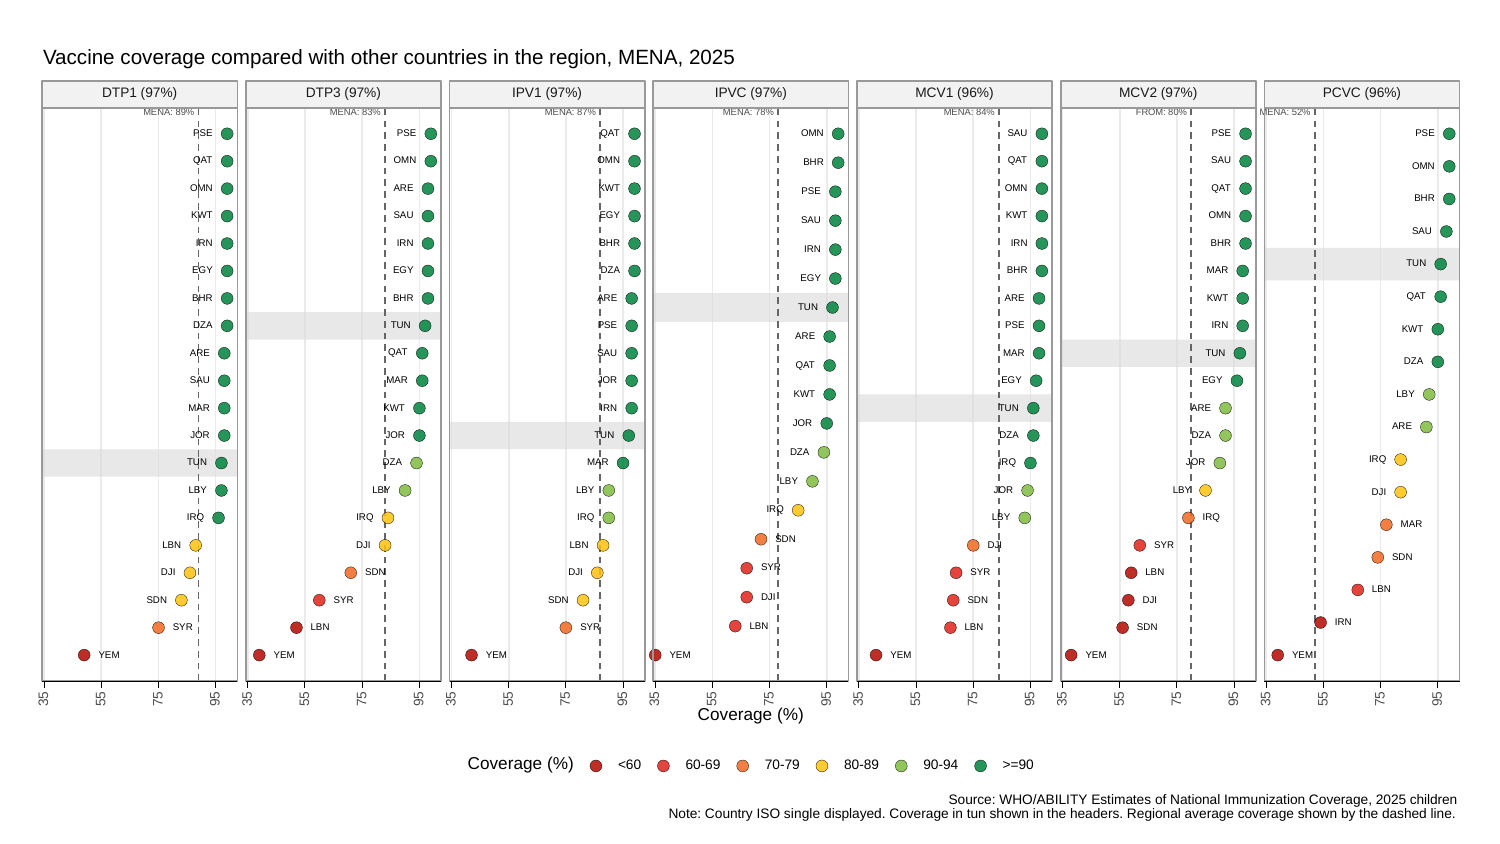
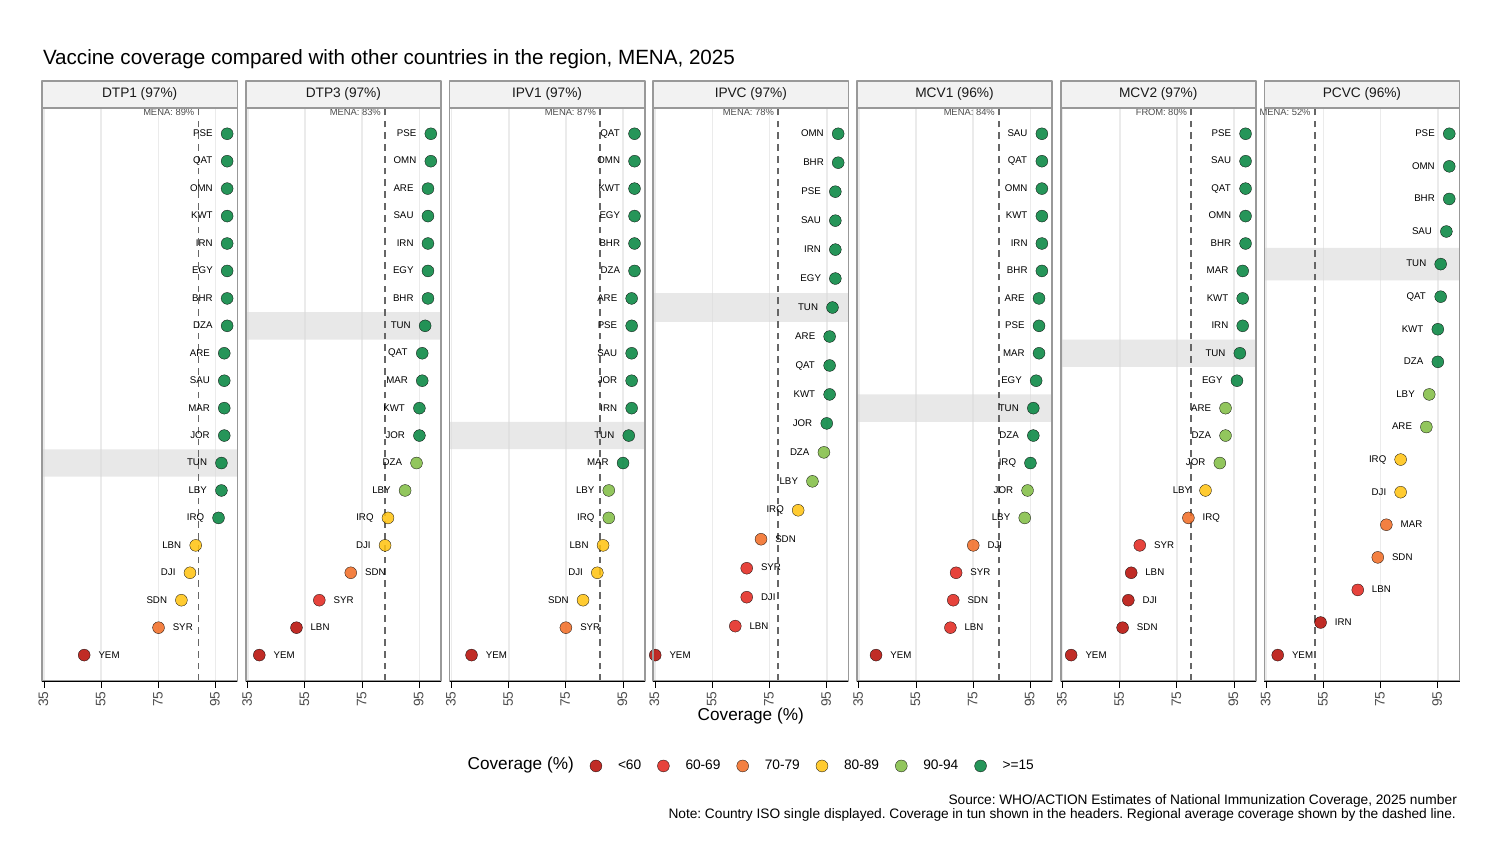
>=90: >=90 -> >=15 (1018, 765)
WHO/ABILITY: WHO/ABILITY -> WHO/ACTION (1043, 799)
children: children -> number (1433, 799)
